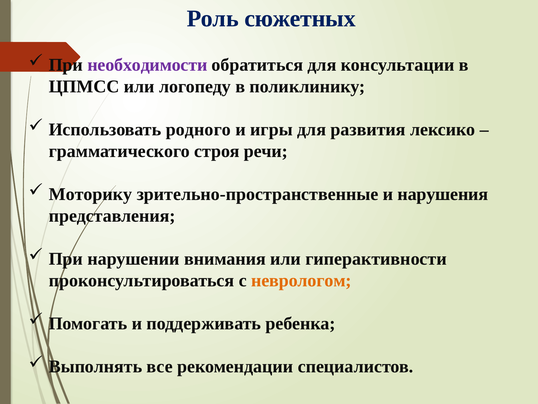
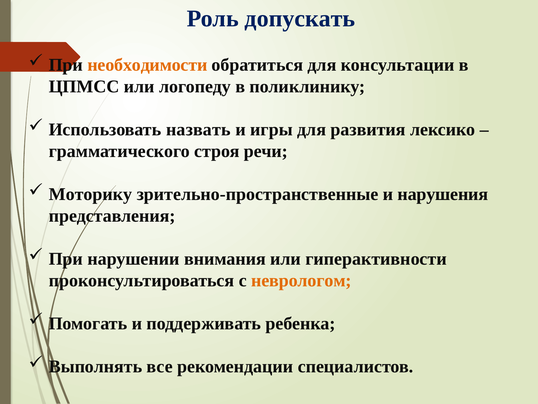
сюжетных: сюжетных -> допускать (300, 19)
необходимости colour: purple -> orange (147, 65)
родного: родного -> назвать (198, 129)
